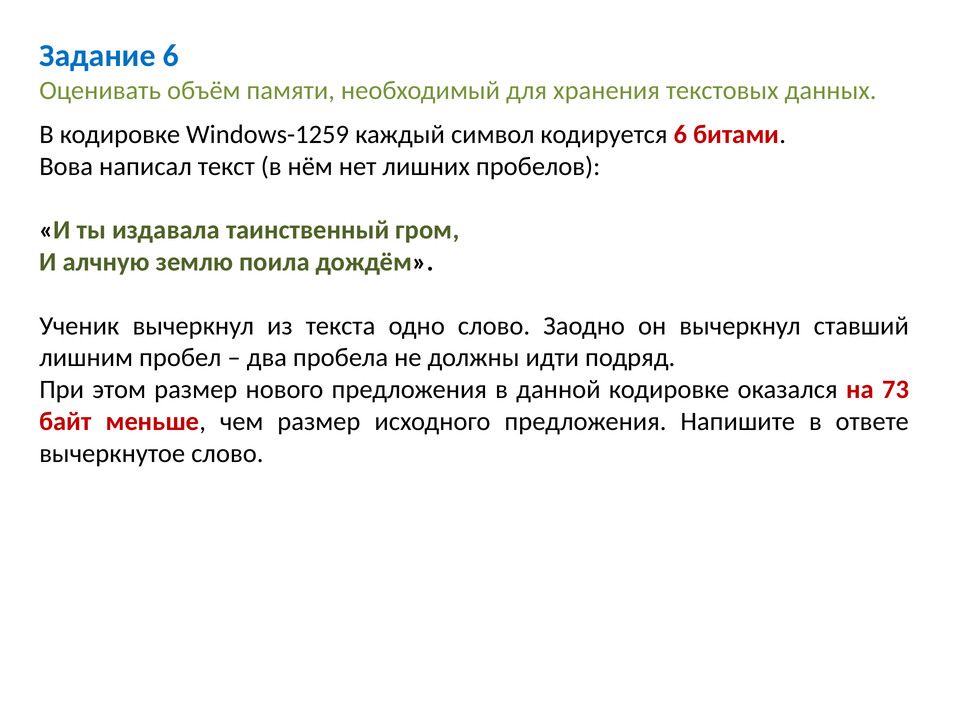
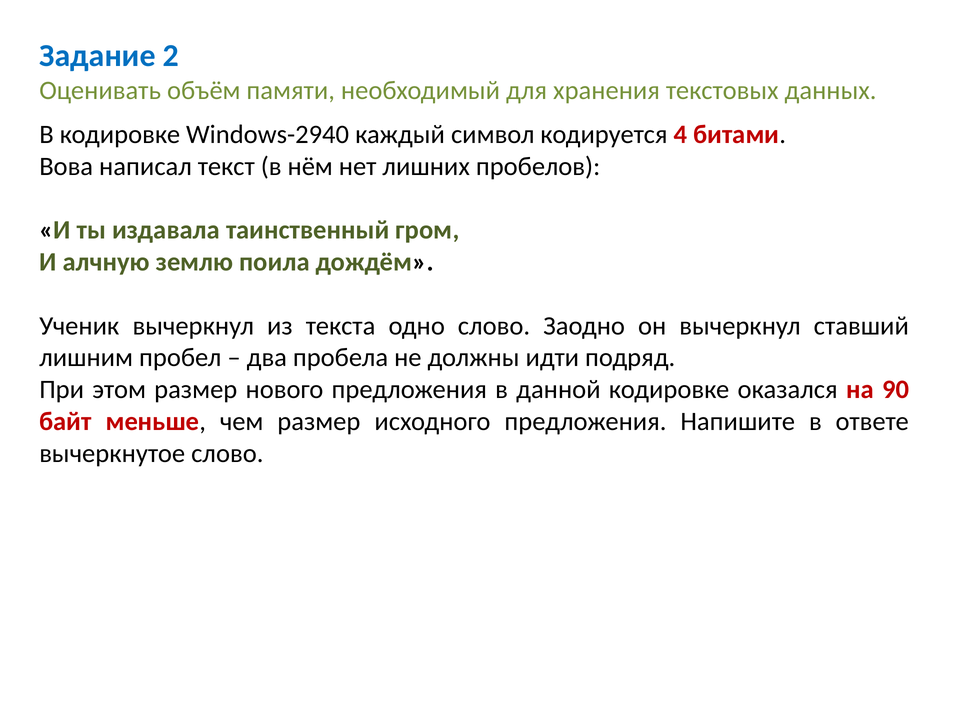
Задание 6: 6 -> 2 (171, 56)
Windows-1259: Windows-1259 -> Windows-2940 (268, 135)
кодируется 6: 6 -> 4 (680, 135)
73: 73 -> 90 (896, 390)
